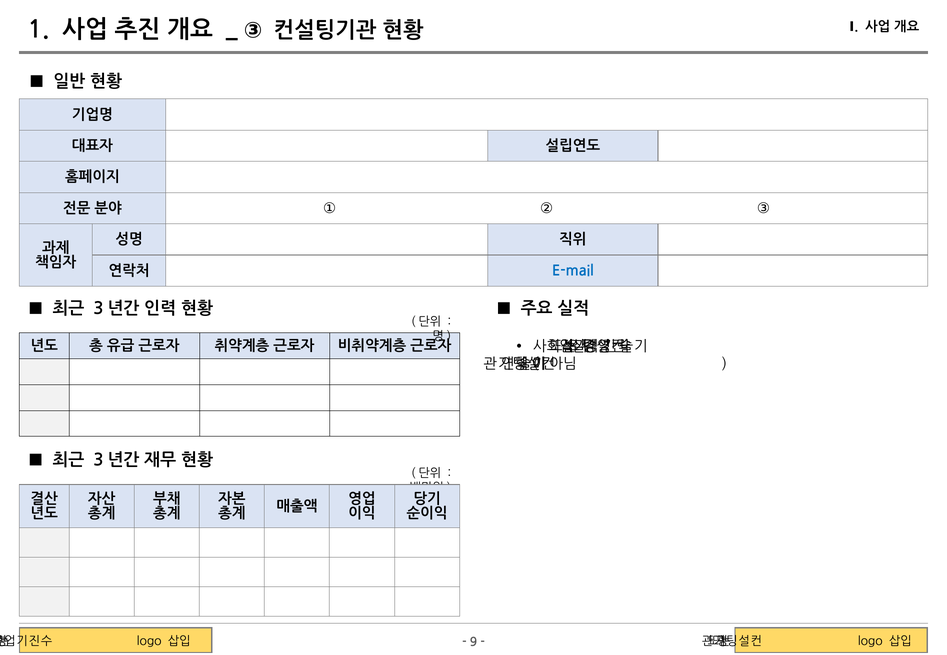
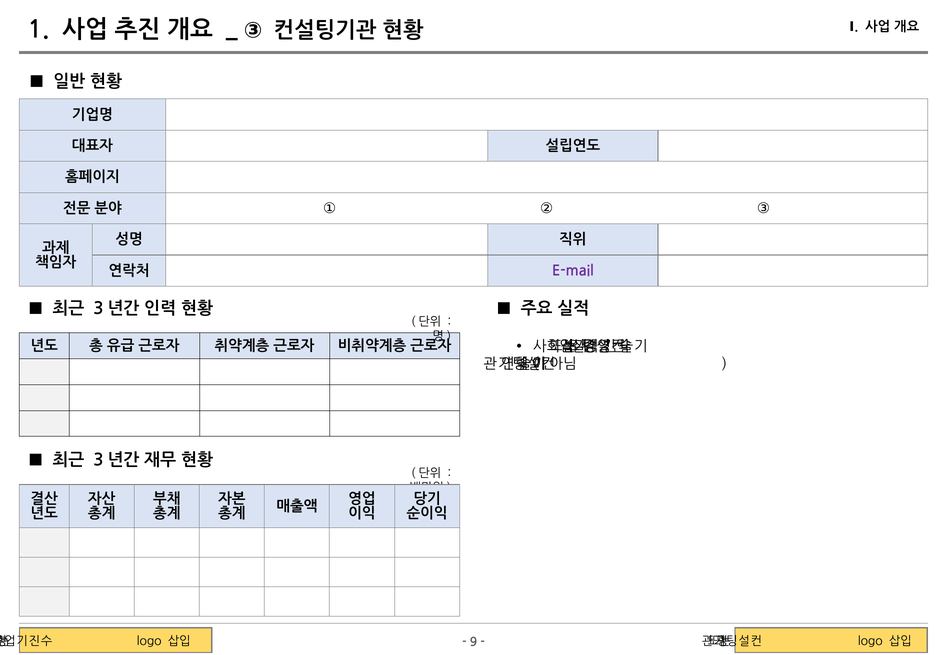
E-mail colour: blue -> purple (573, 271)
